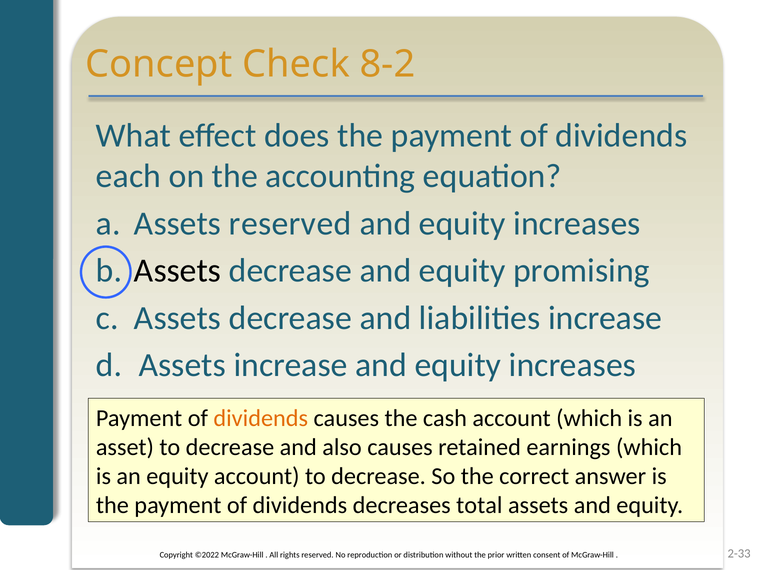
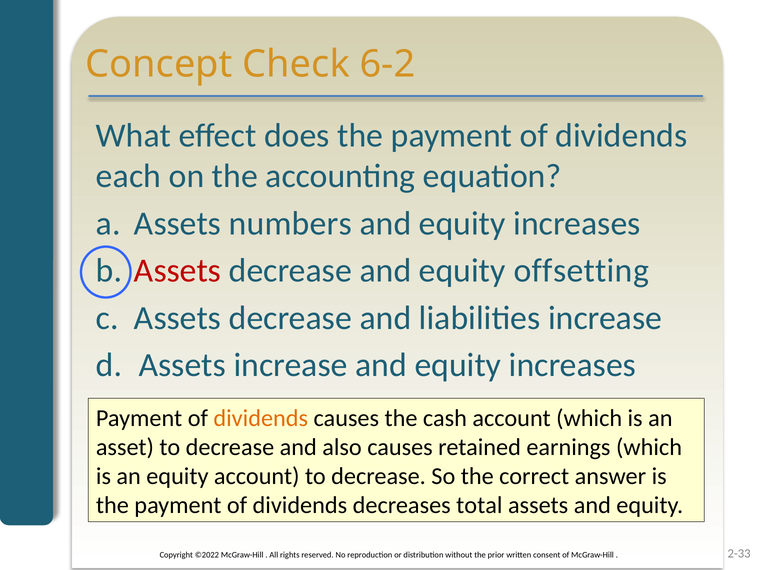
8-2: 8-2 -> 6-2 (388, 64)
Assets reserved: reserved -> numbers (290, 223)
Assets colour: black -> red (178, 271)
promising: promising -> offsetting (581, 271)
